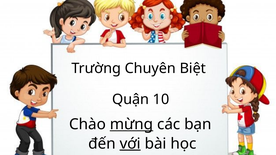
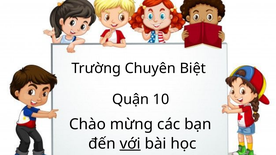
mừng underline: present -> none (132, 124)
